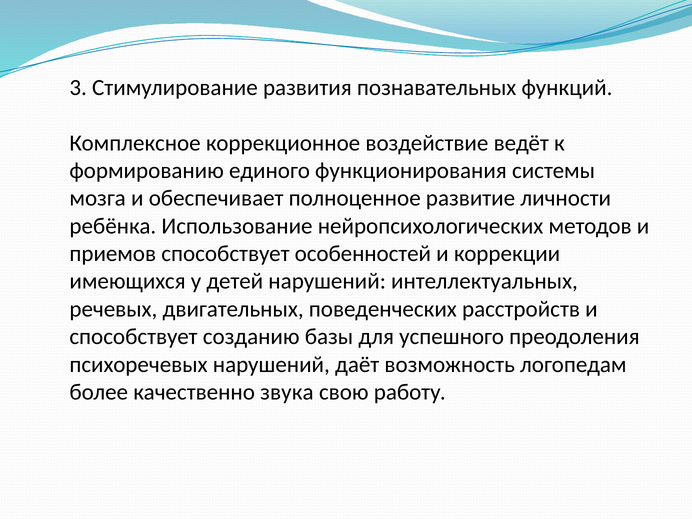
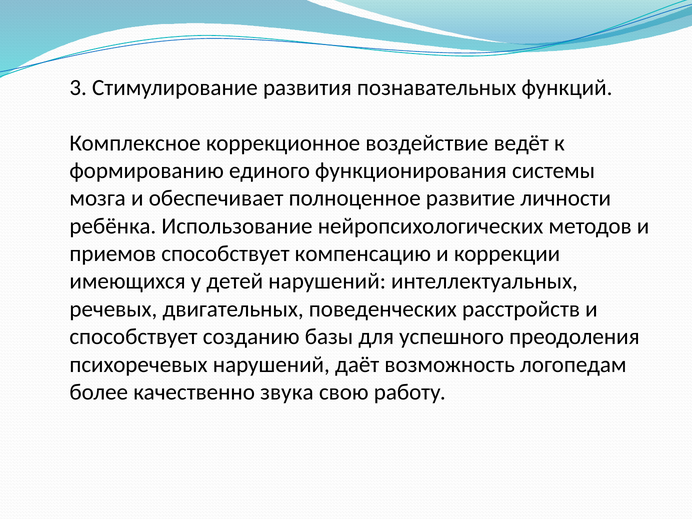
особенностей: особенностей -> компенсацию (363, 254)
